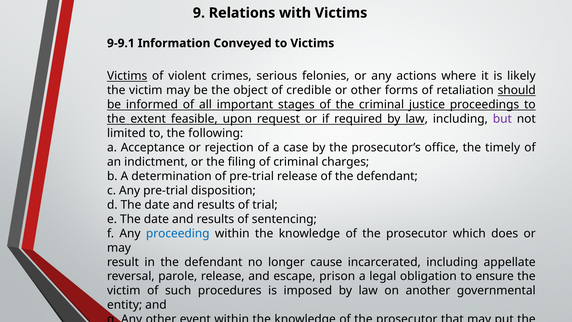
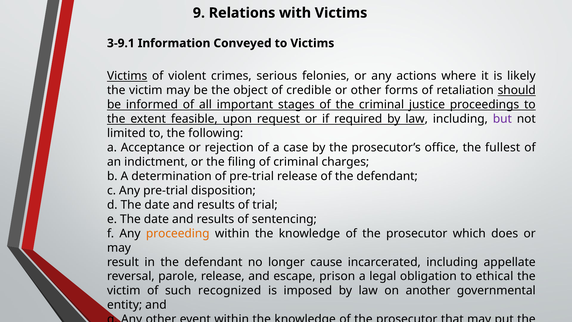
9-9.1: 9-9.1 -> 3-9.1 (121, 43)
timely: timely -> fullest (503, 147)
proceeding colour: blue -> orange (178, 233)
ensure: ensure -> ethical (495, 276)
procedures: procedures -> recognized (230, 290)
